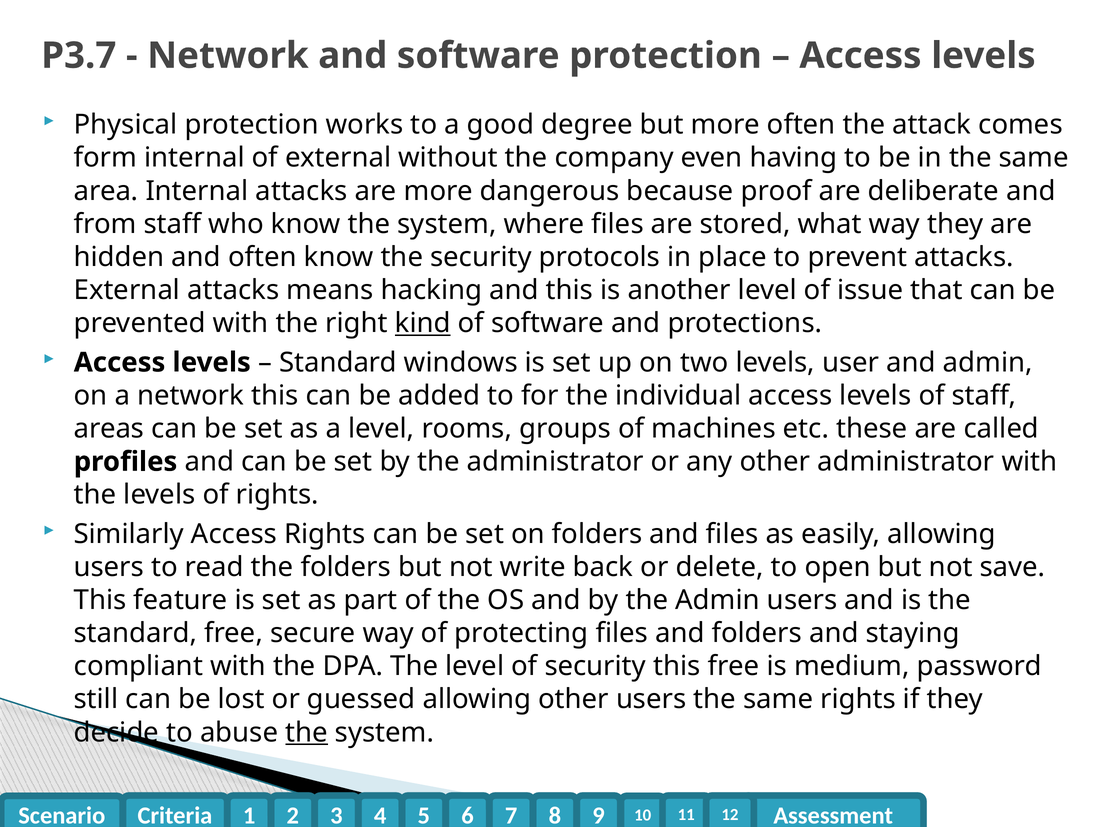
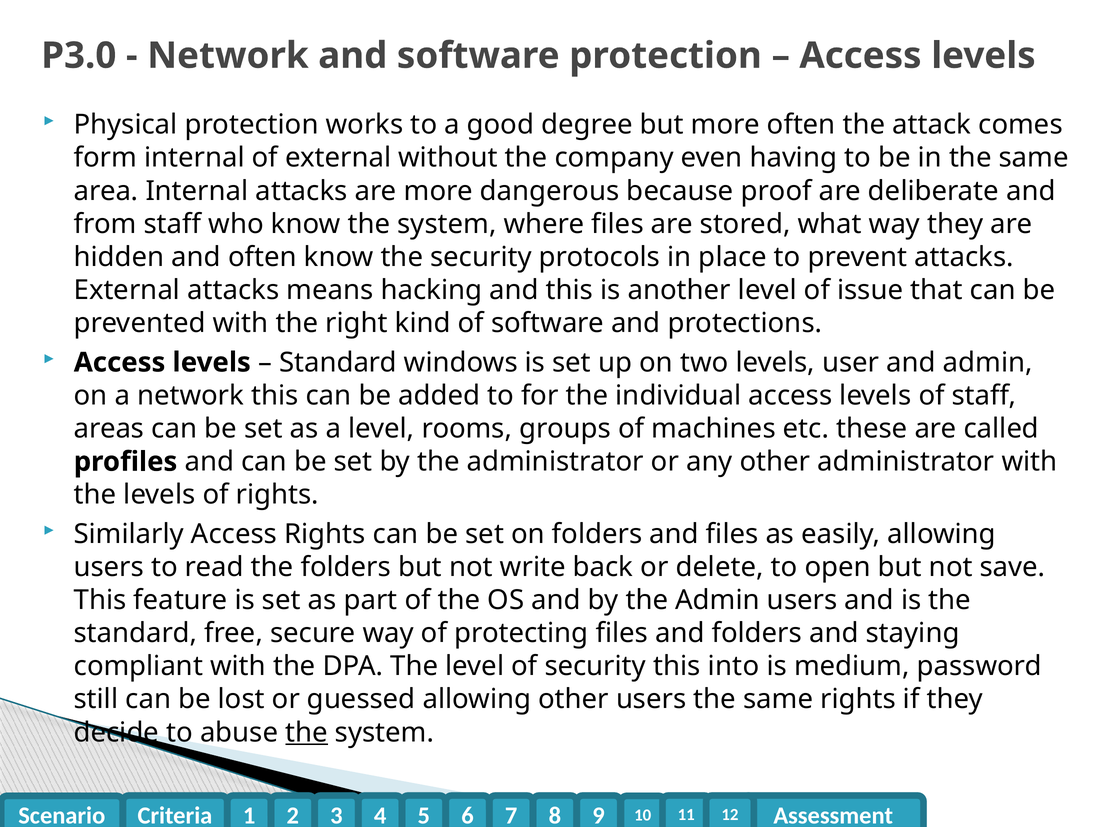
P3.7: P3.7 -> P3.0 (79, 56)
kind underline: present -> none (423, 323)
this free: free -> into (733, 667)
